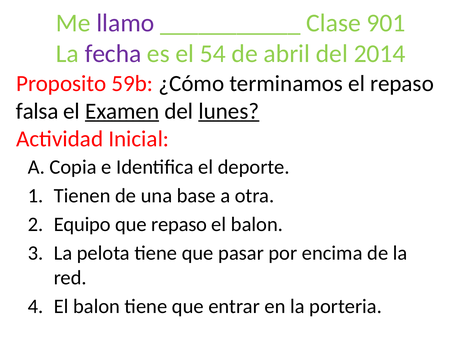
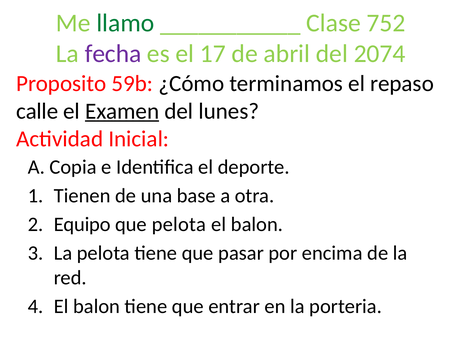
llamo colour: purple -> green (125, 23)
901: 901 -> 752 (386, 23)
54: 54 -> 17 (213, 54)
2014: 2014 -> 2074 (380, 54)
falsa: falsa -> calle (37, 111)
lunes underline: present -> none (229, 111)
que repaso: repaso -> pelota (179, 225)
